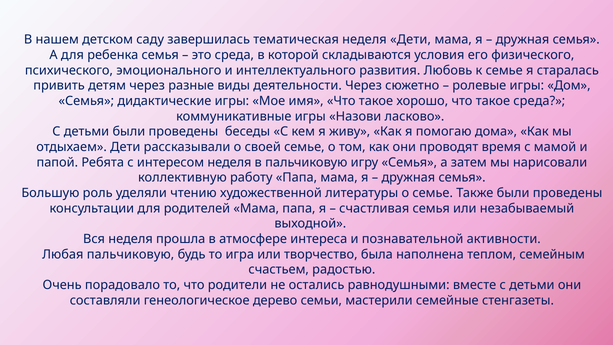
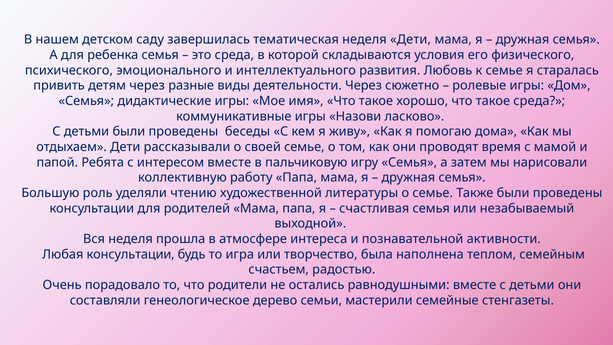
интересом неделя: неделя -> вместе (229, 162)
Любая пальчиковую: пальчиковую -> консультации (131, 254)
